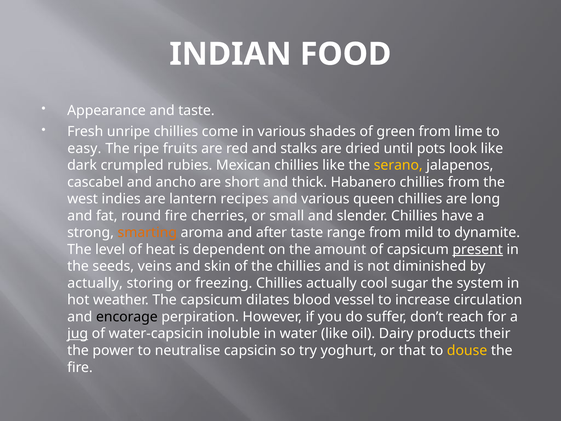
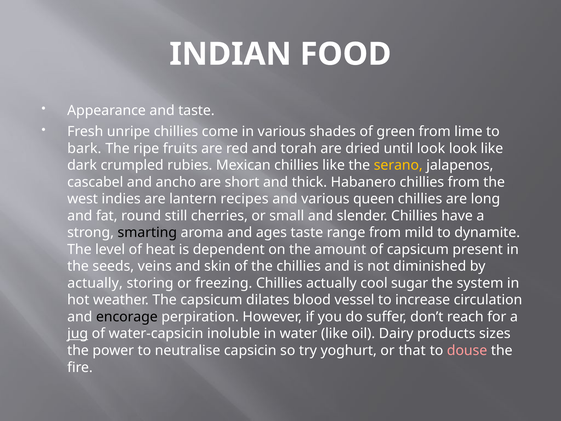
easy: easy -> bark (84, 148)
stalks: stalks -> torah (299, 148)
until pots: pots -> look (431, 148)
round fire: fire -> still (176, 216)
smarting colour: orange -> black (147, 233)
after: after -> ages (271, 233)
present underline: present -> none (478, 249)
their: their -> sizes (495, 333)
douse colour: yellow -> pink (467, 350)
